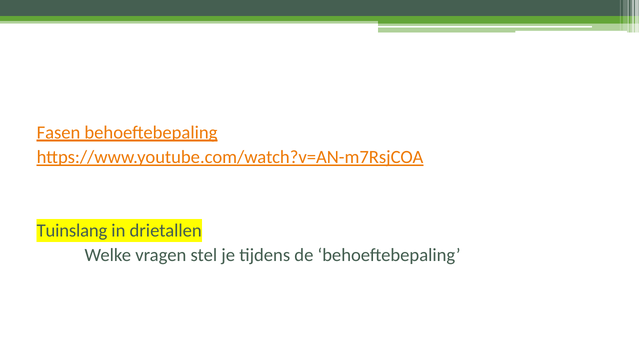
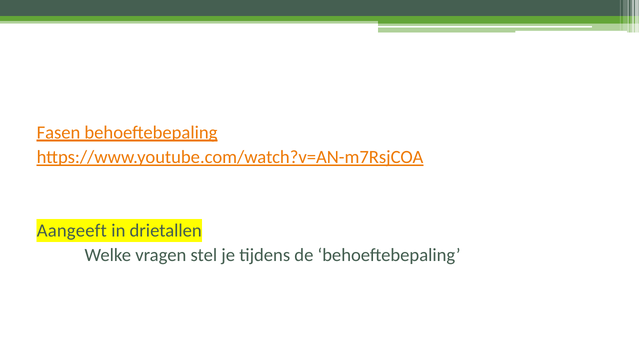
Tuinslang: Tuinslang -> Aangeeft (72, 231)
